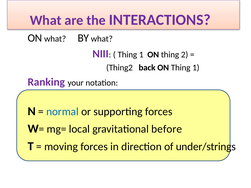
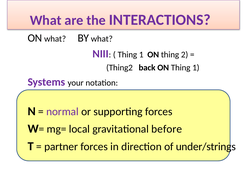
Ranking: Ranking -> Systems (46, 82)
normal colour: blue -> purple (62, 112)
moving: moving -> partner (61, 147)
